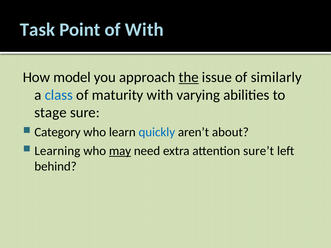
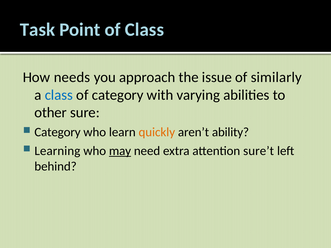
of With: With -> Class (144, 30)
model: model -> needs (72, 77)
the underline: present -> none (189, 77)
of maturity: maturity -> category (118, 95)
stage: stage -> other (51, 113)
quickly colour: blue -> orange (157, 132)
about: about -> ability (230, 132)
